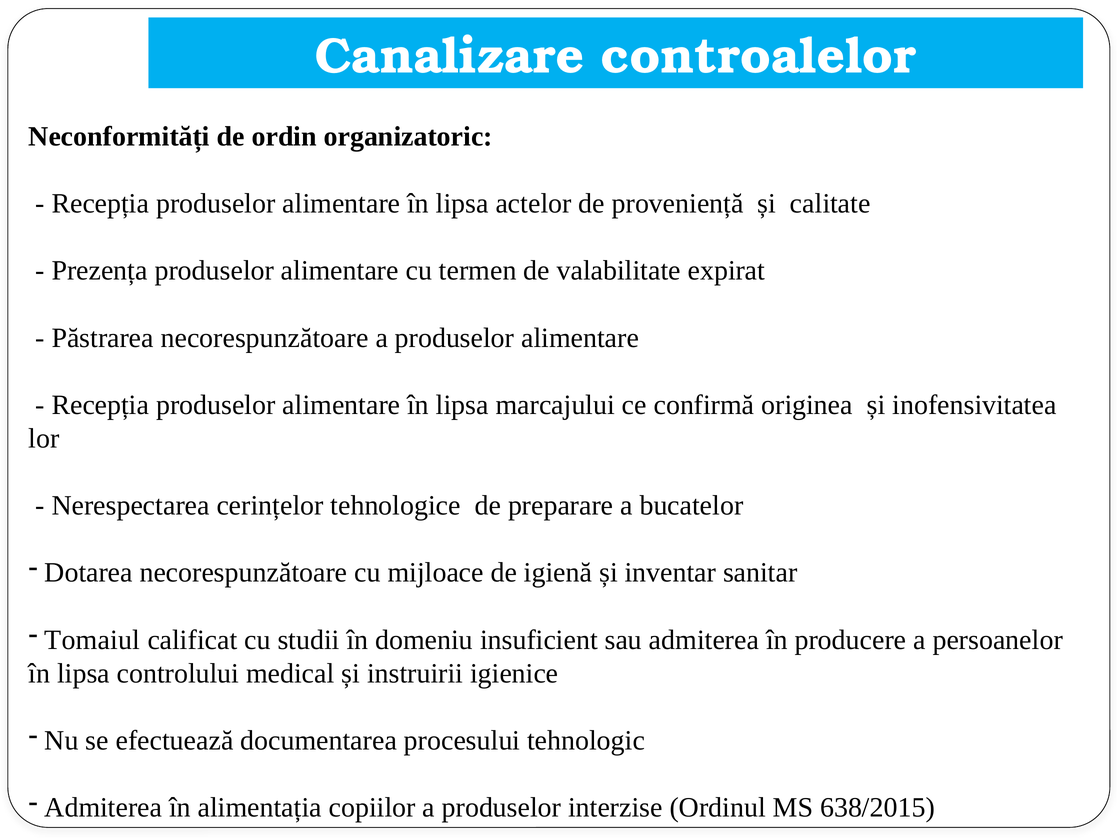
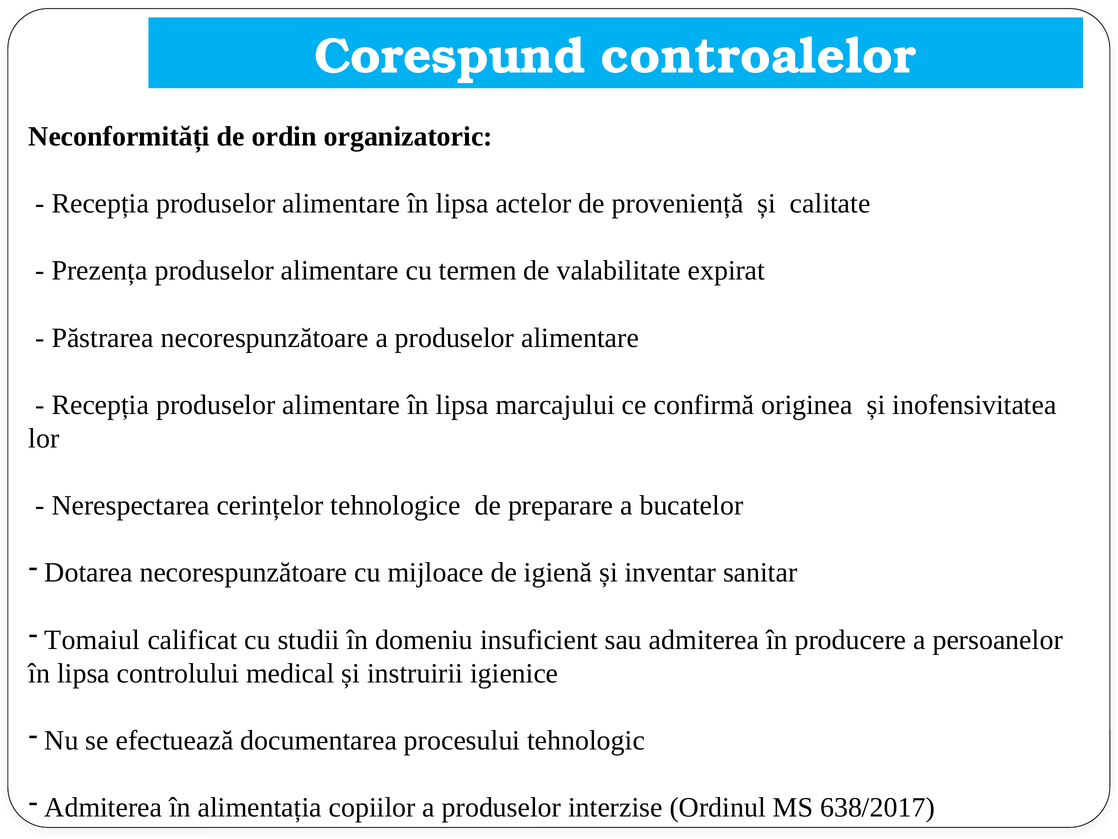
Canalizare: Canalizare -> Corespund (450, 56)
638/2015: 638/2015 -> 638/2017 (877, 807)
